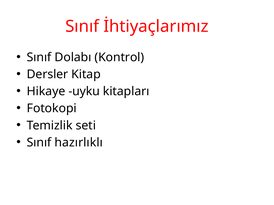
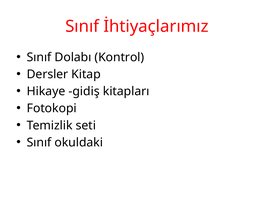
uyku: uyku -> gidiş (84, 92)
hazırlıklı: hazırlıklı -> okuldaki (79, 143)
